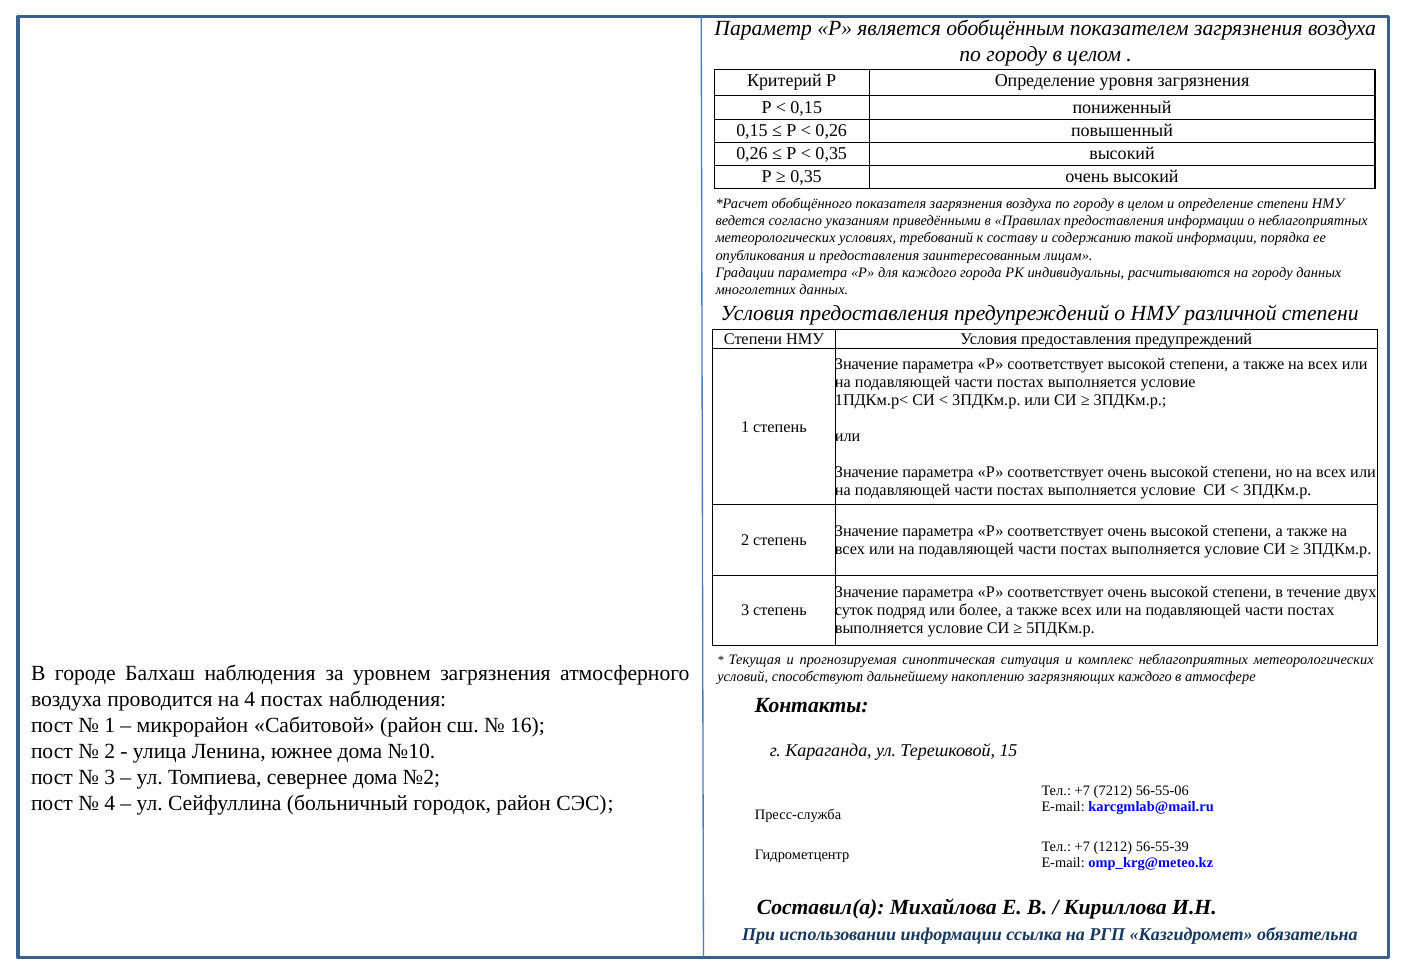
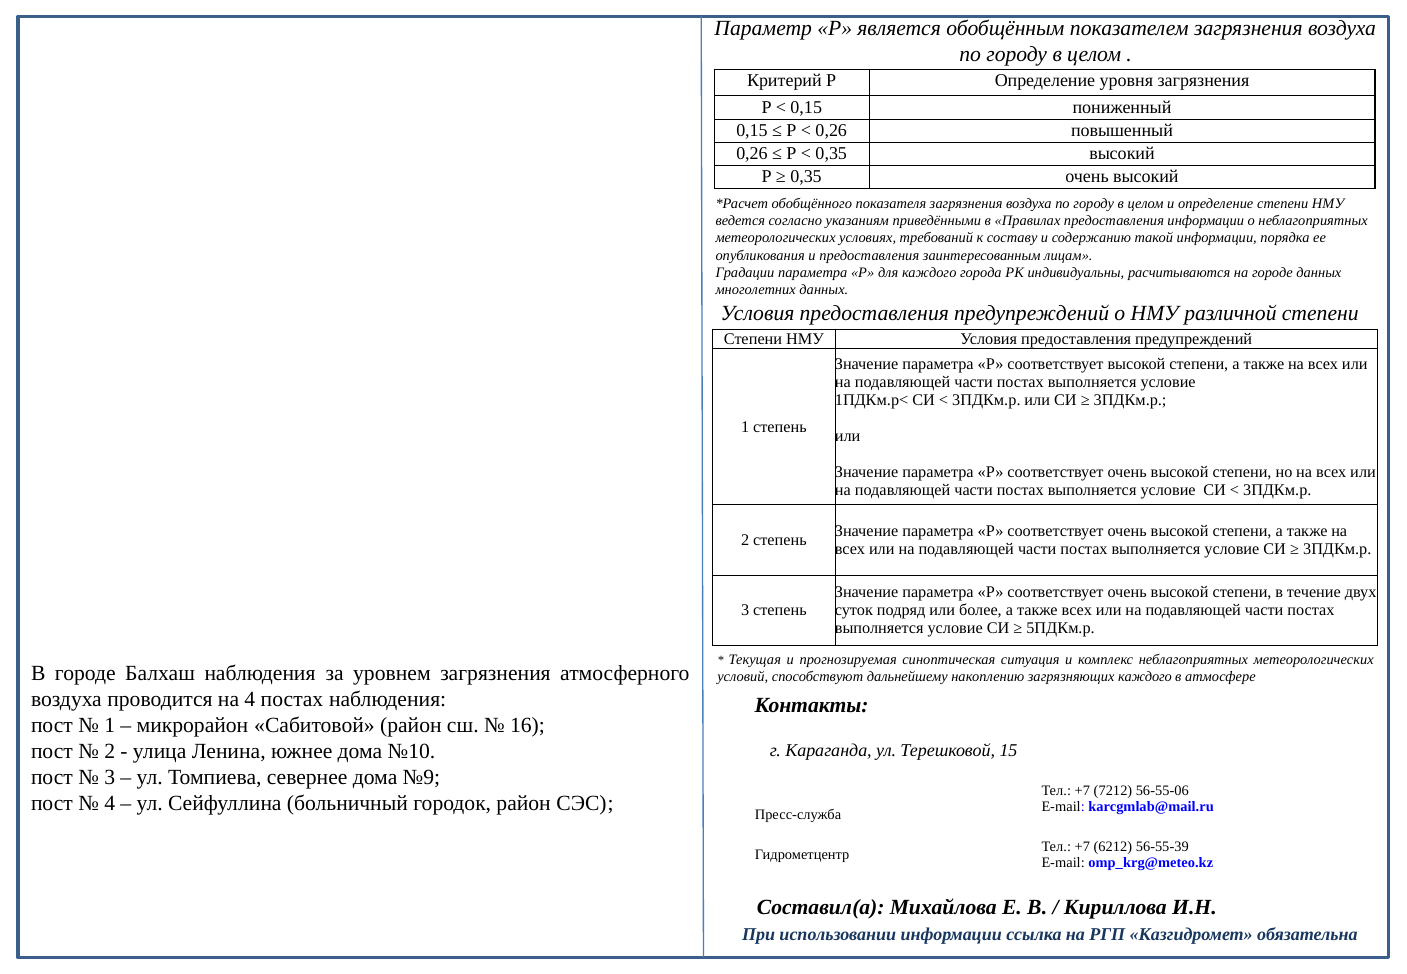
на городу: городу -> городе (1272, 273)
№2: №2 -> №9 (421, 777)
1212: 1212 -> 6212 (1113, 847)
